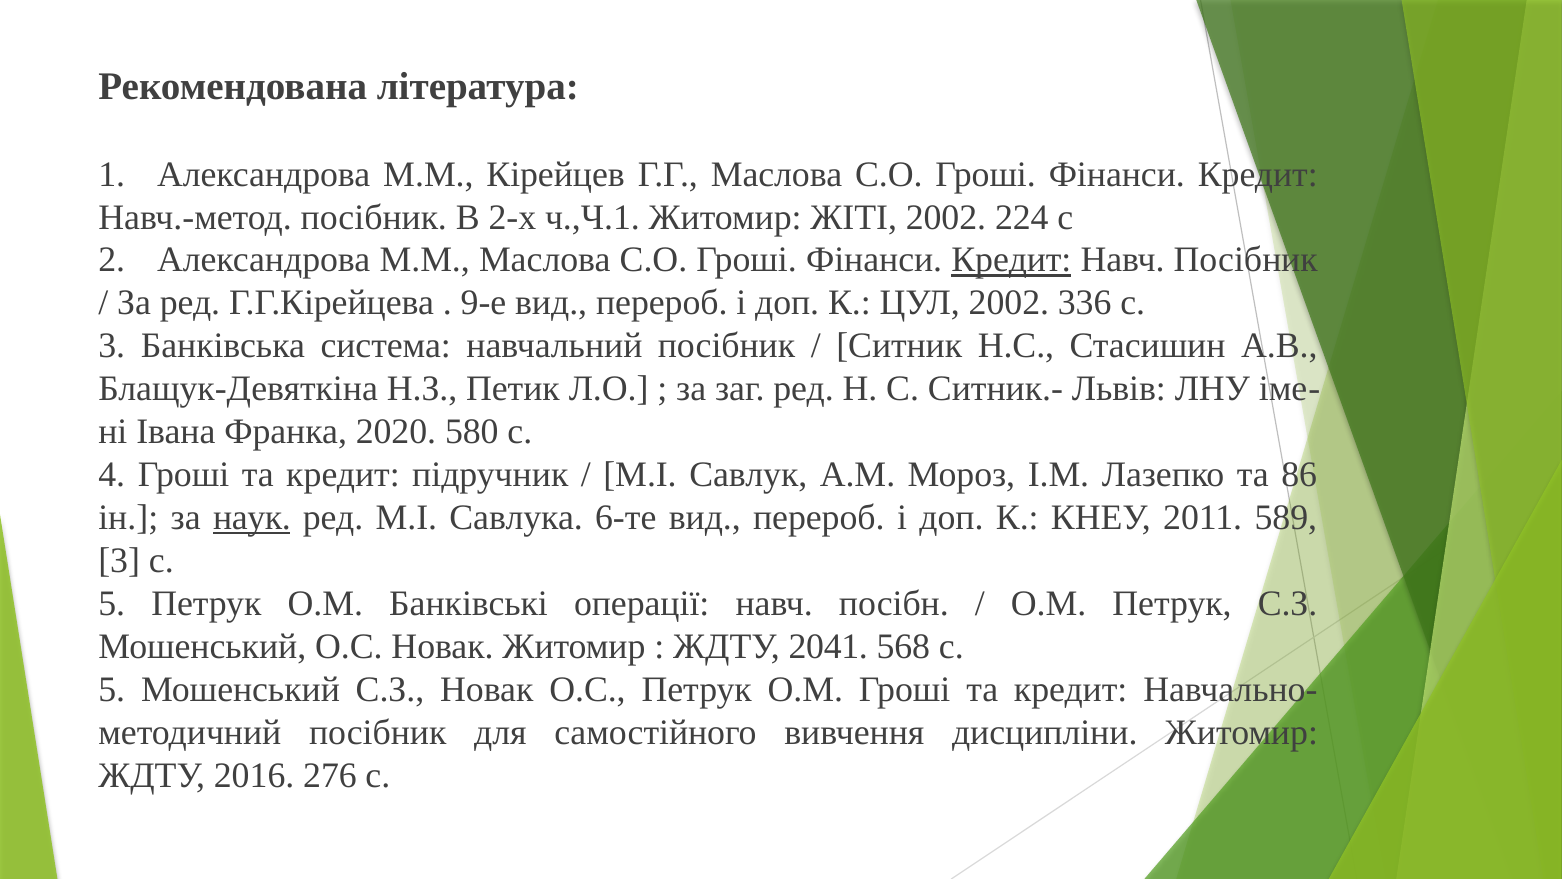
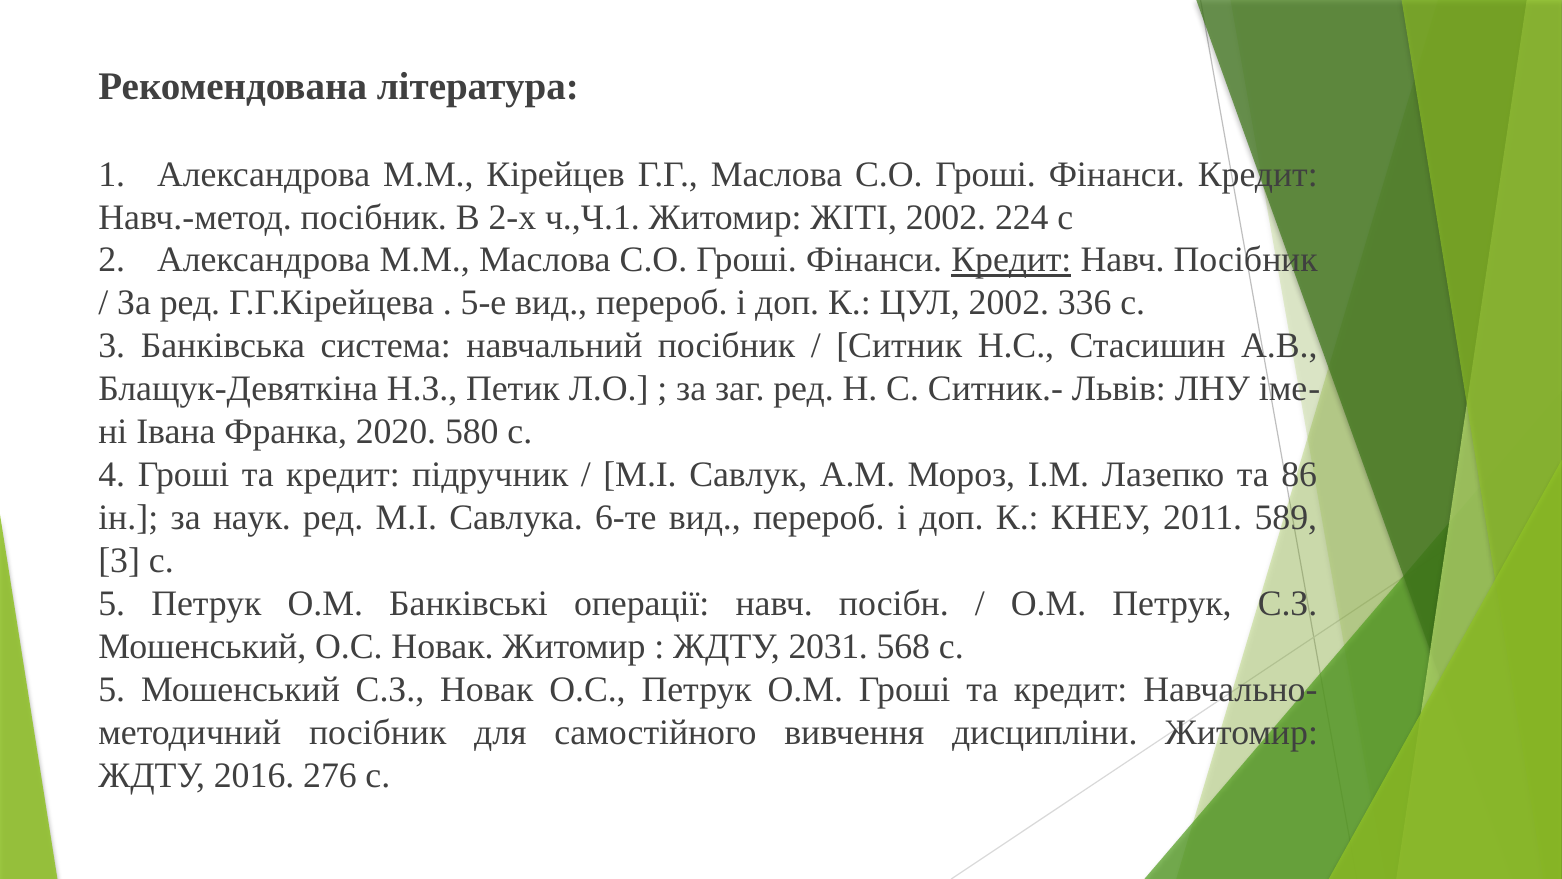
9-е: 9-е -> 5-е (483, 303)
наук underline: present -> none (252, 518)
2041: 2041 -> 2031 (828, 646)
